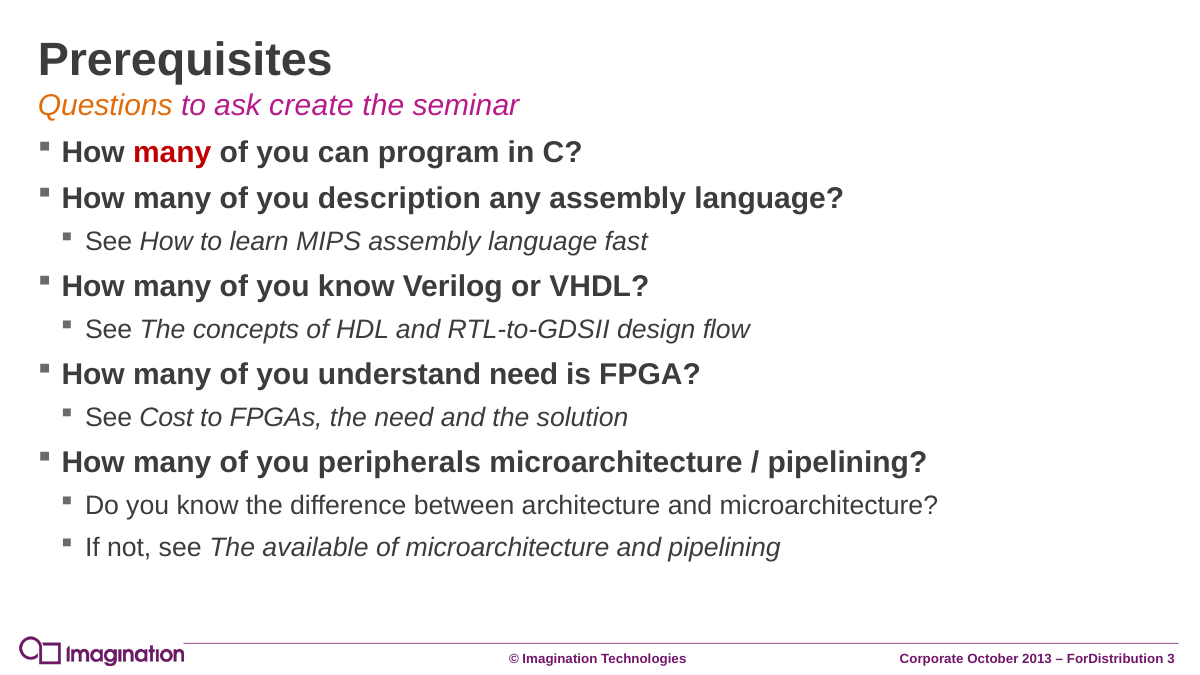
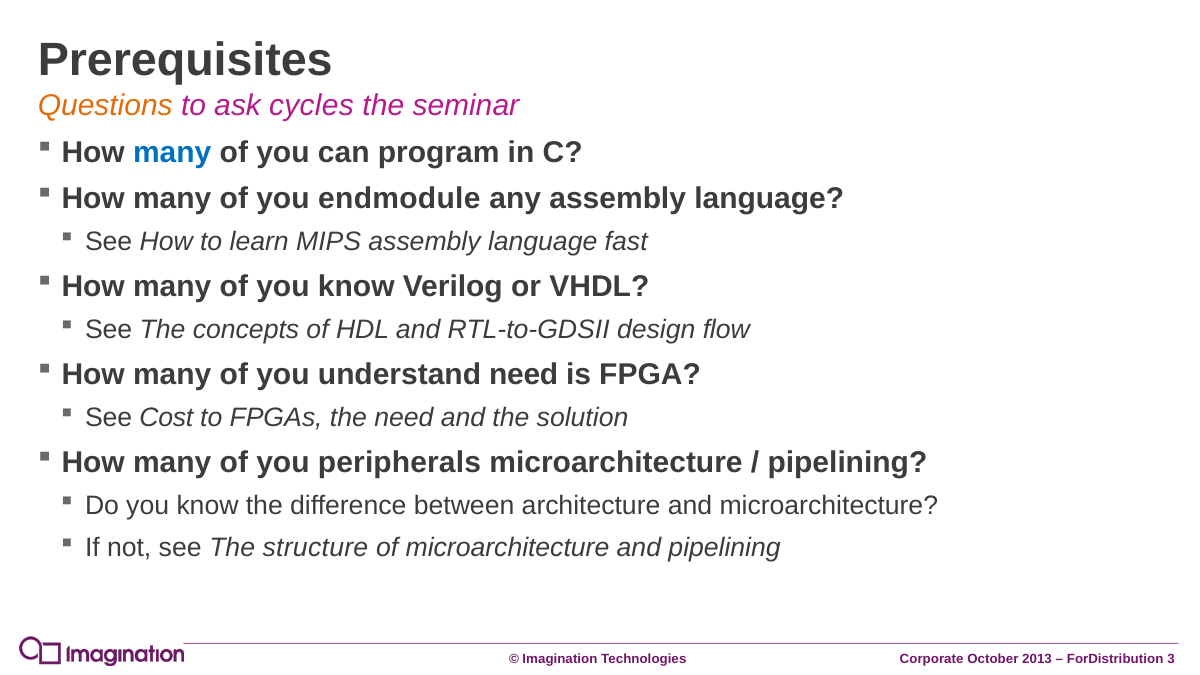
create: create -> cycles (312, 105)
many colour: red -> blue (172, 152)
description: description -> endmodule (399, 198)
available: available -> structure (315, 548)
